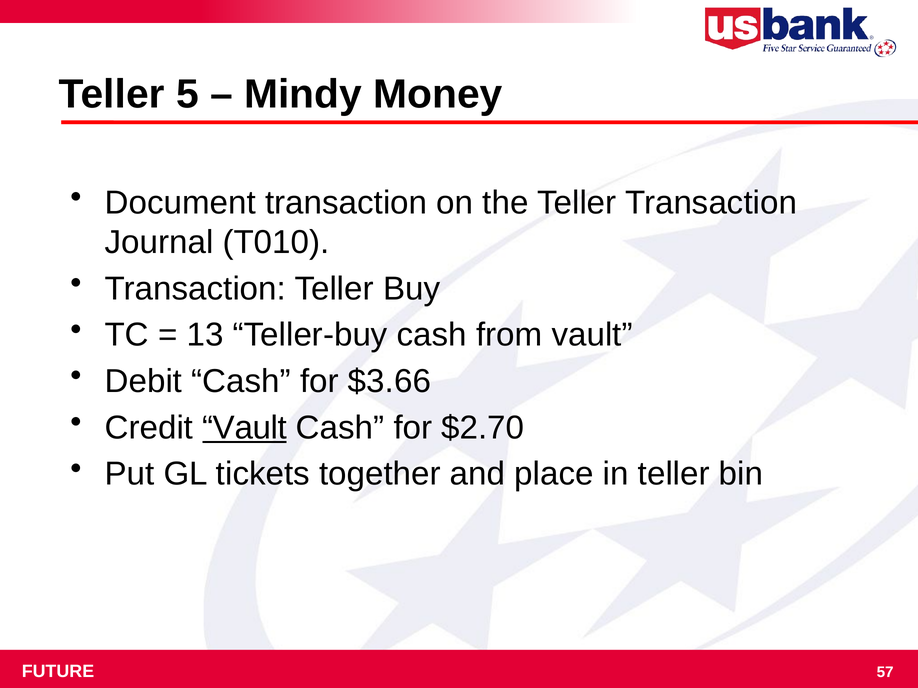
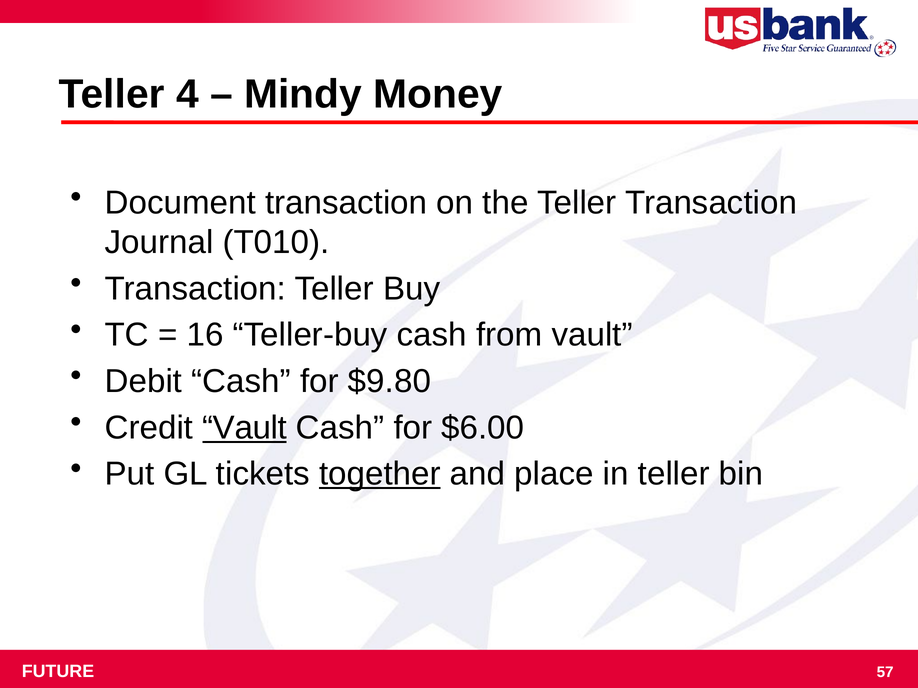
5: 5 -> 4 (187, 95)
13: 13 -> 16 (205, 335)
$3.66: $3.66 -> $9.80 (389, 382)
$2.70: $2.70 -> $6.00 (483, 428)
together underline: none -> present (380, 474)
